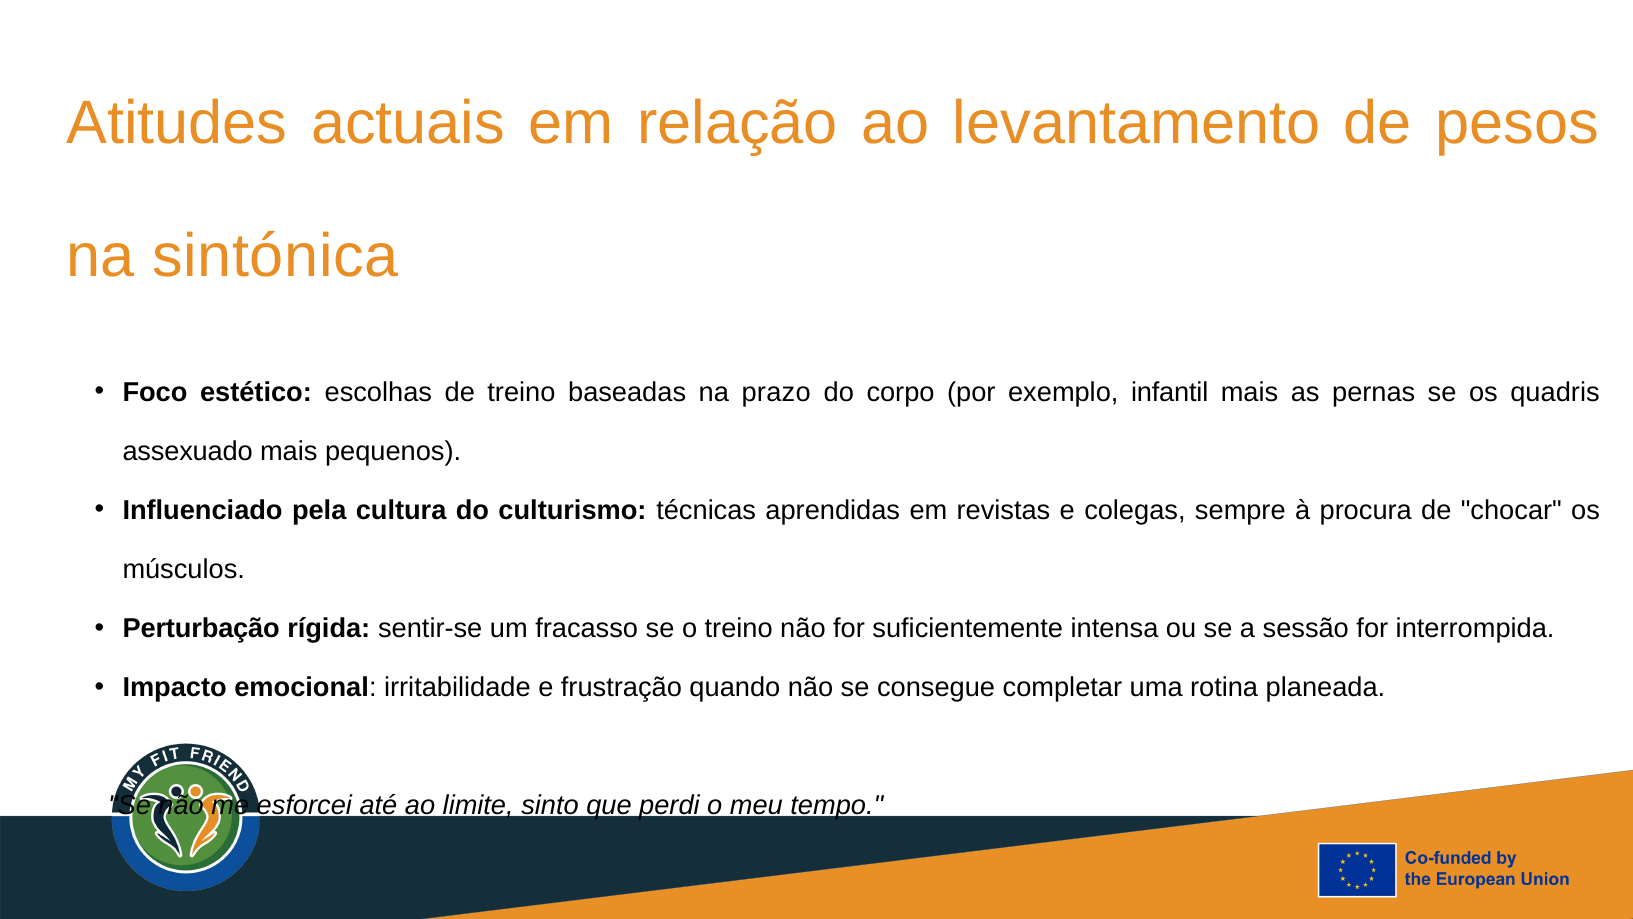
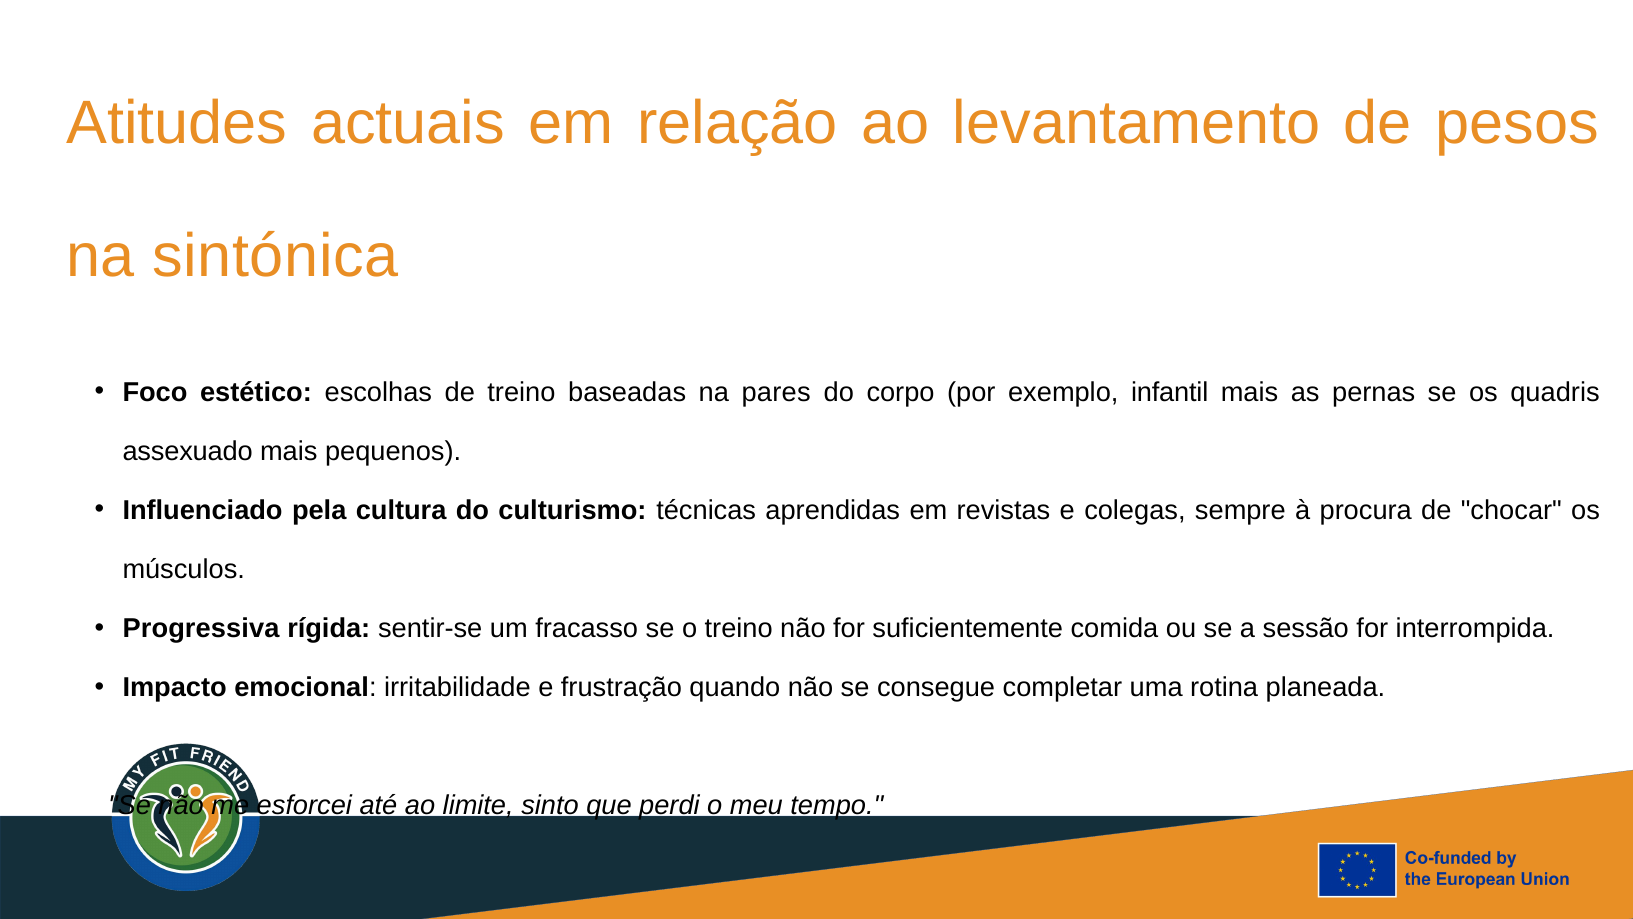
prazo: prazo -> pares (776, 392)
Perturbação: Perturbação -> Progressiva (201, 628)
intensa: intensa -> comida (1115, 628)
